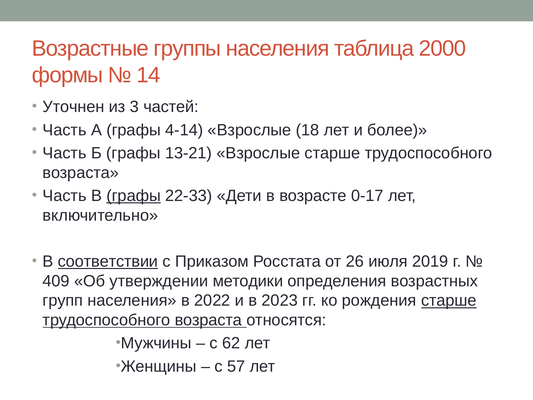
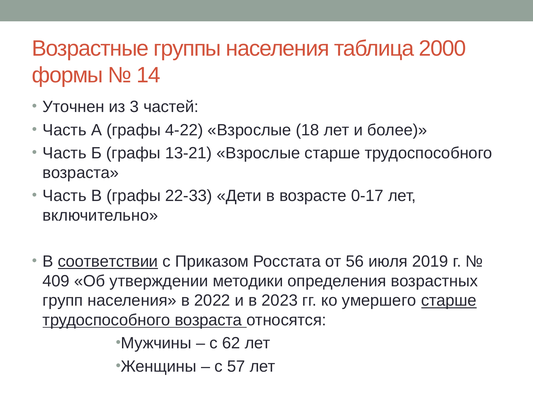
4-14: 4-14 -> 4-22 (184, 130)
графы underline: present -> none (134, 196)
26: 26 -> 56 (355, 261)
рождения: рождения -> умершего (379, 300)
